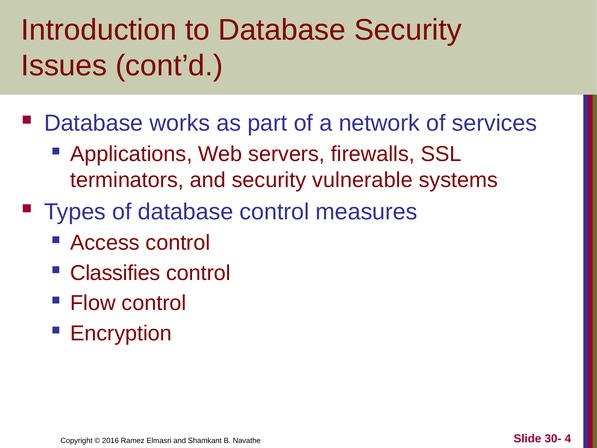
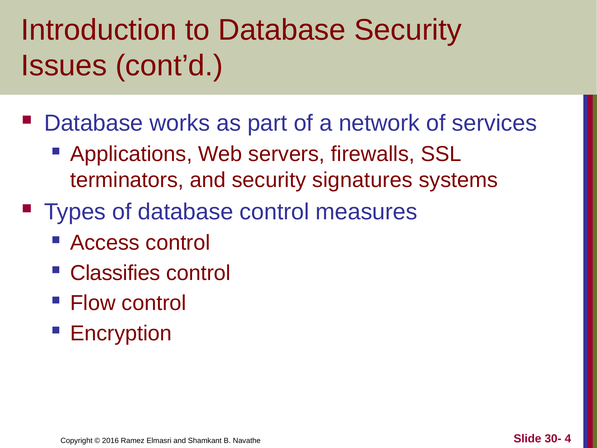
vulnerable: vulnerable -> signatures (362, 180)
